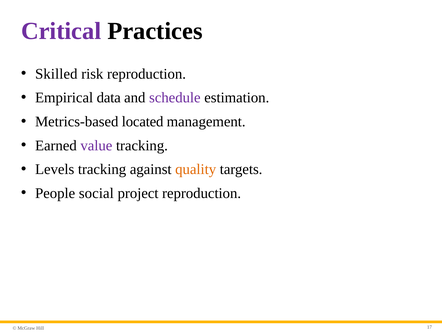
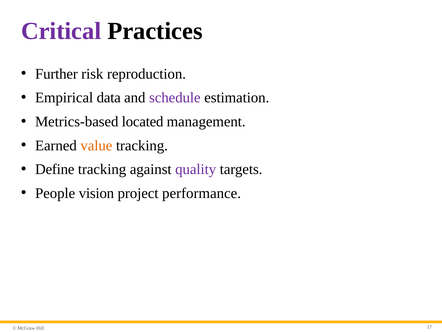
Skilled: Skilled -> Further (56, 74)
value colour: purple -> orange (96, 145)
Levels: Levels -> Define (55, 169)
quality colour: orange -> purple (196, 169)
social: social -> vision (96, 193)
project reproduction: reproduction -> performance (202, 193)
